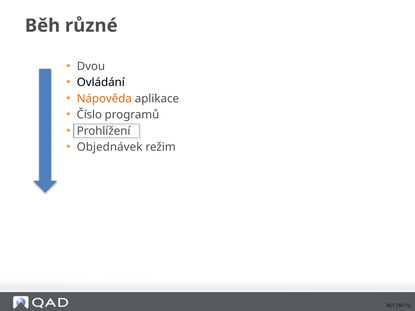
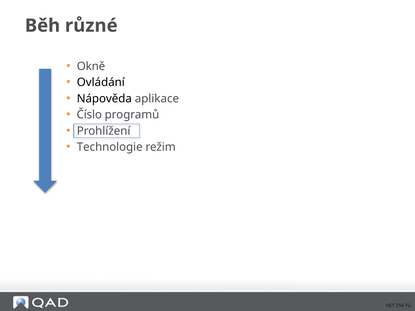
Dvou: Dvou -> Okně (91, 66)
Nápověda colour: orange -> black (104, 99)
Objednávek: Objednávek -> Technologie (110, 147)
